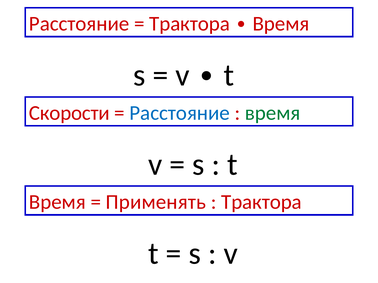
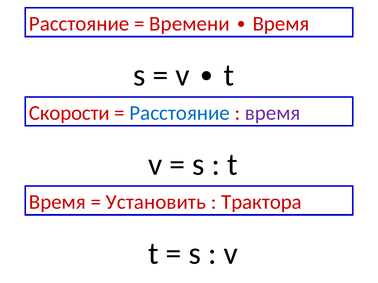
Трактора: Трактора -> Времени (189, 24)
время colour: green -> purple (273, 113)
Применять: Применять -> Установить (156, 202)
